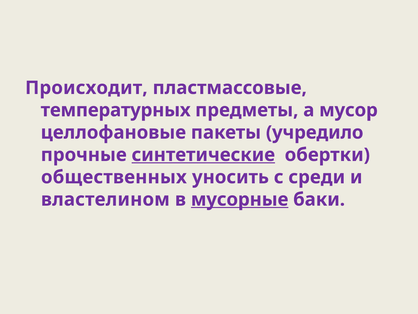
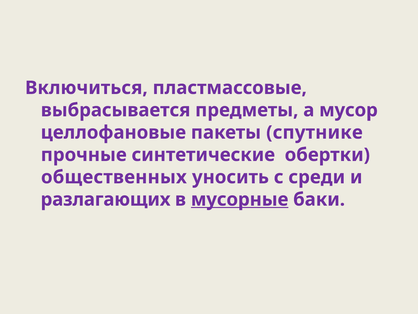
Происходит: Происходит -> Включиться (86, 88)
температурных: температурных -> выбрасывается (116, 110)
учредило: учредило -> спутнике (314, 132)
синтетические underline: present -> none (203, 155)
властелином: властелином -> разлагающих (106, 199)
